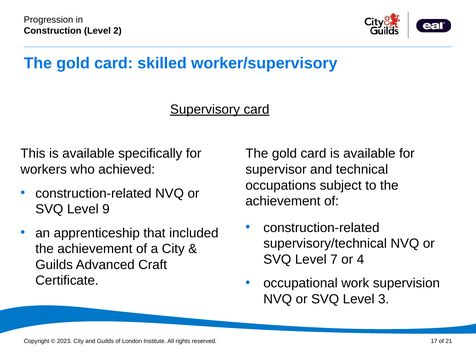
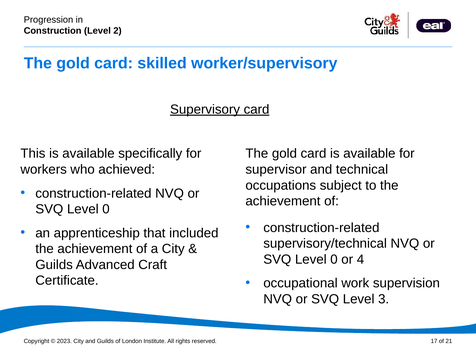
9: 9 -> 0 (106, 209)
7: 7 -> 0 (334, 259)
